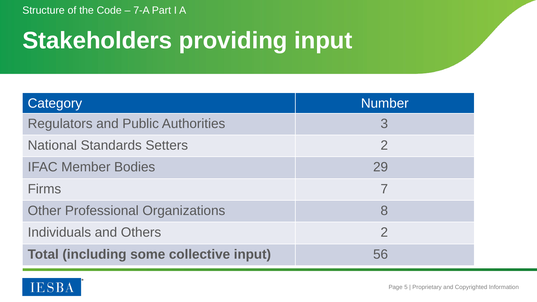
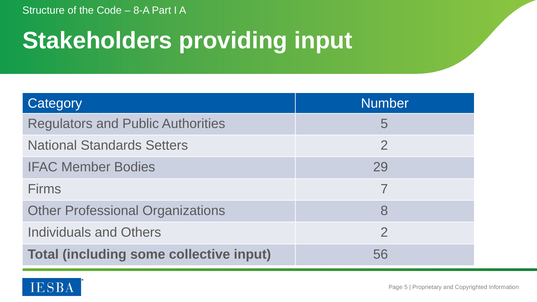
7-A: 7-A -> 8-A (141, 10)
Authorities 3: 3 -> 5 (384, 124)
